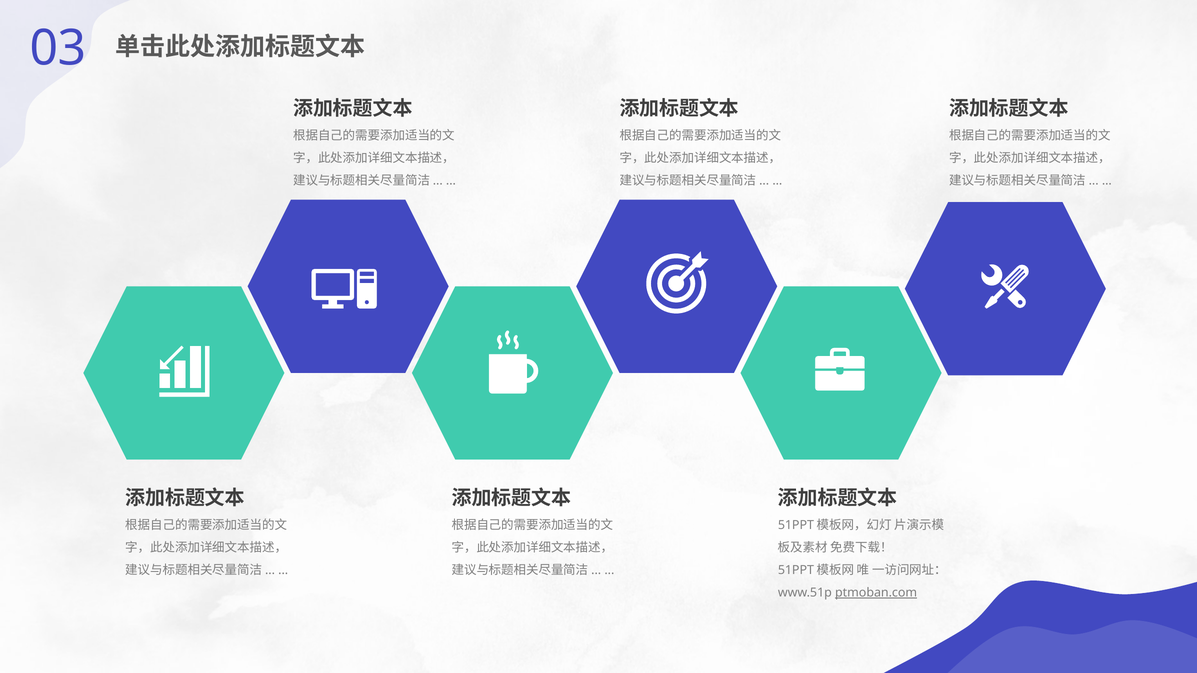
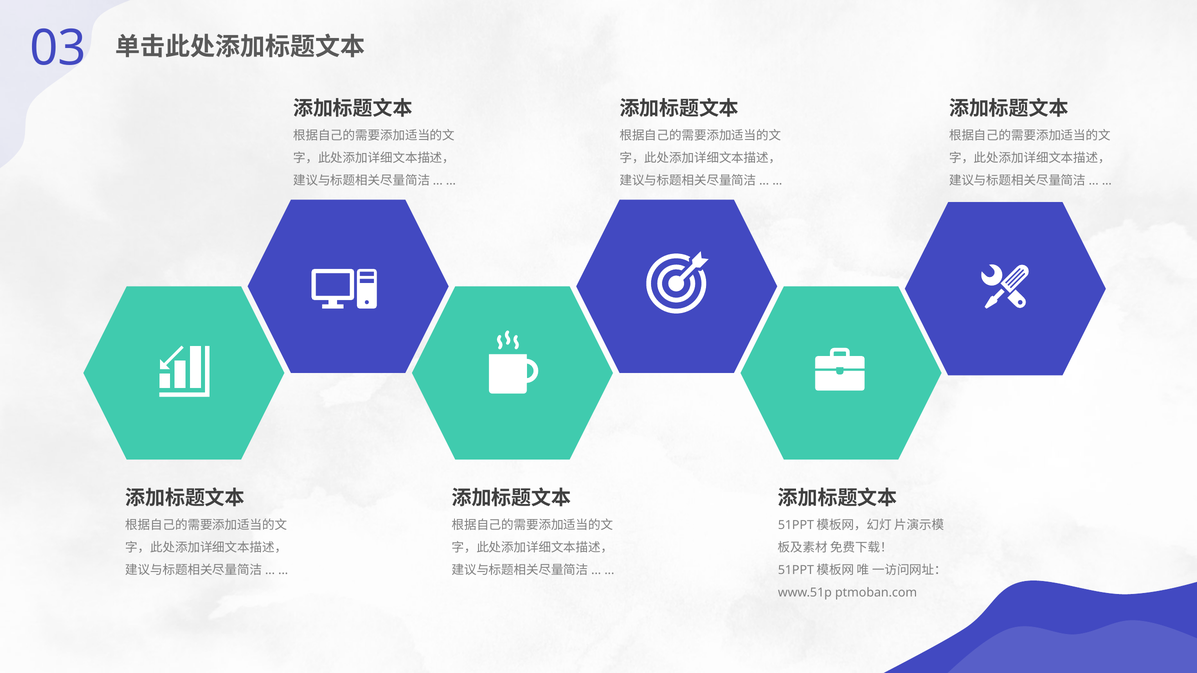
ptmoban.com underline: present -> none (876, 593)
